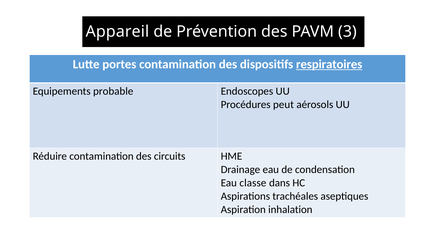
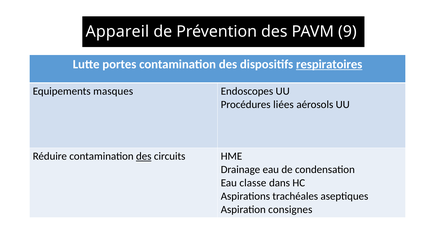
3: 3 -> 9 (347, 32)
probable: probable -> masques (113, 91)
peut: peut -> liées (283, 105)
des underline: none -> present (144, 156)
inhalation: inhalation -> consignes (290, 210)
